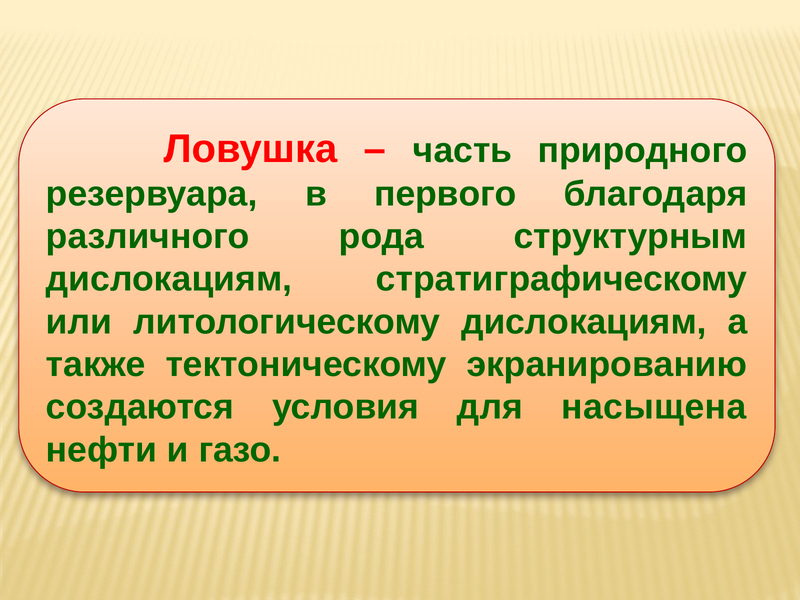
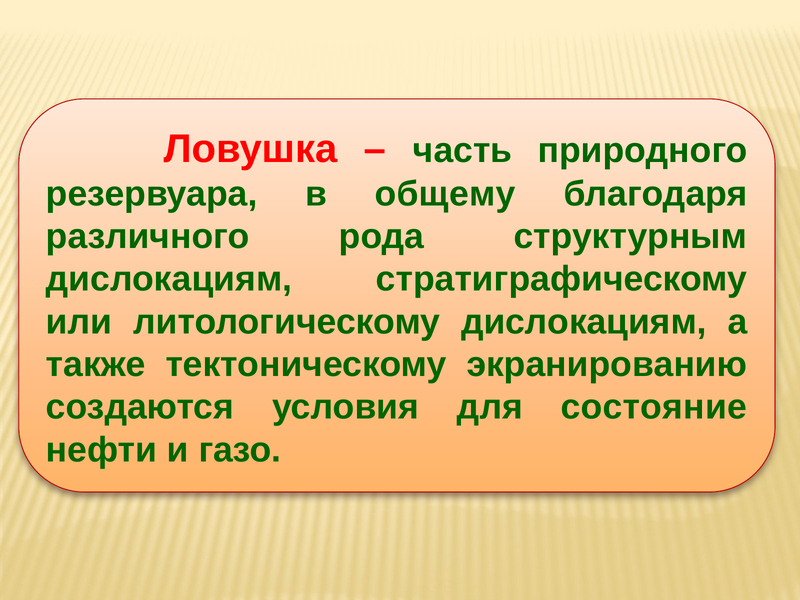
первого: первого -> общему (445, 194)
насыщена: насыщена -> состояние (654, 407)
